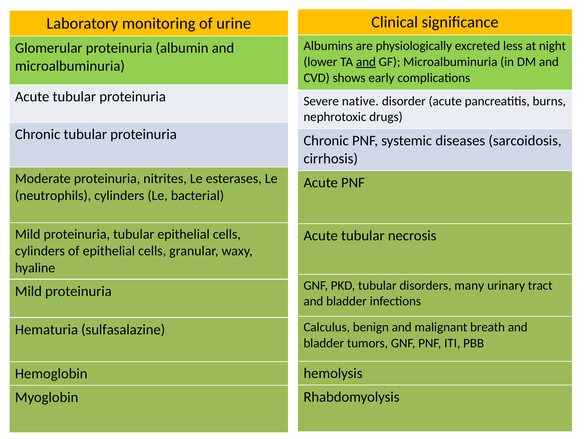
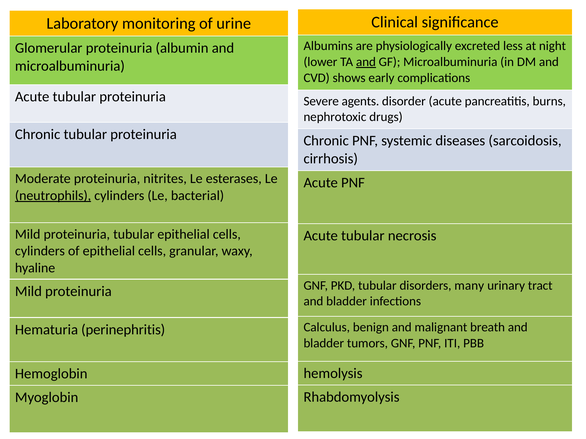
native: native -> agents (360, 101)
neutrophils underline: none -> present (53, 196)
sulfasalazine: sulfasalazine -> perinephritis (123, 330)
